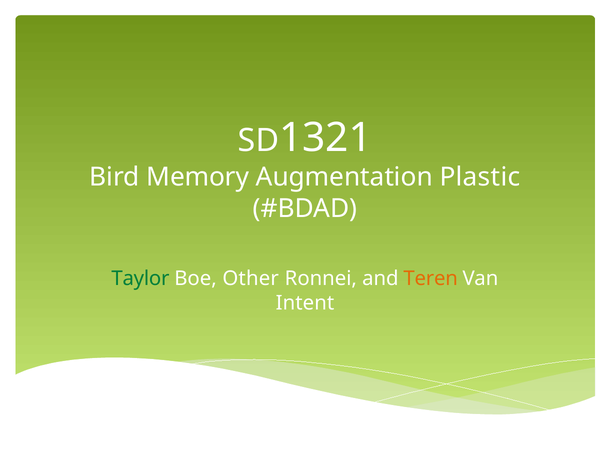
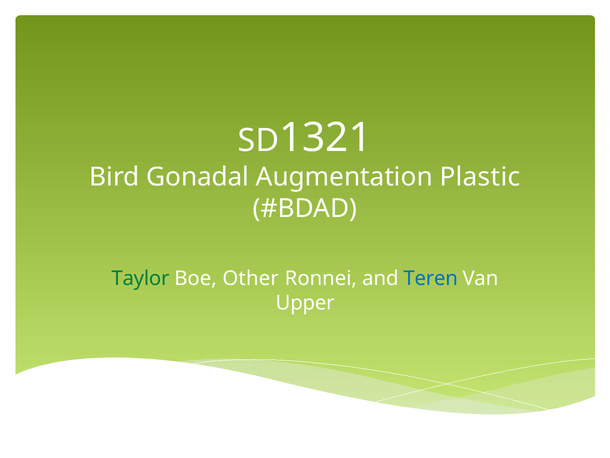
Memory: Memory -> Gonadal (198, 177)
Teren colour: orange -> blue (431, 278)
Intent: Intent -> Upper (305, 303)
